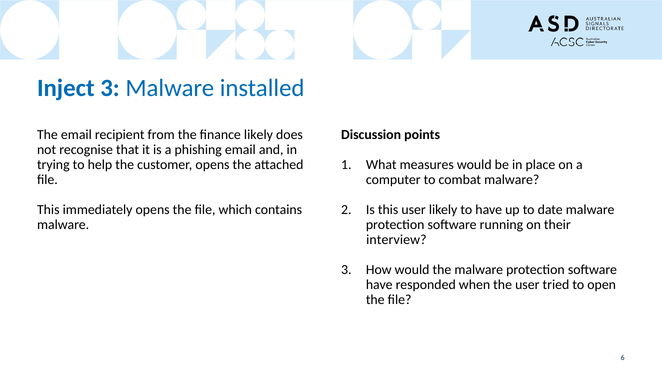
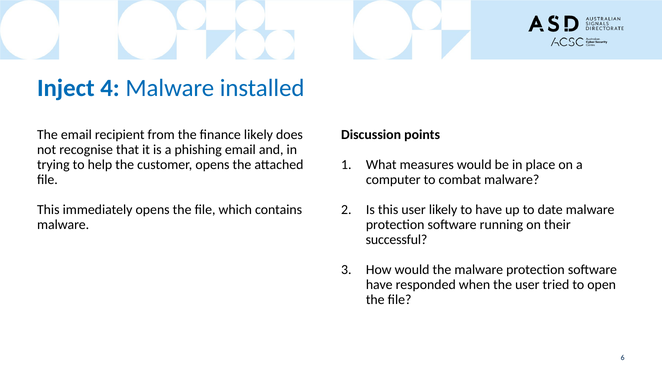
Inject 3: 3 -> 4 (110, 88)
interview: interview -> successful (397, 240)
